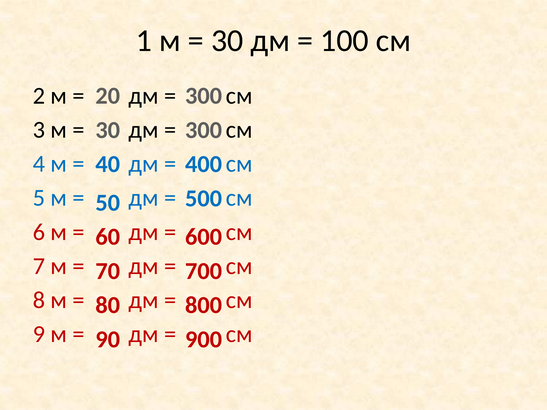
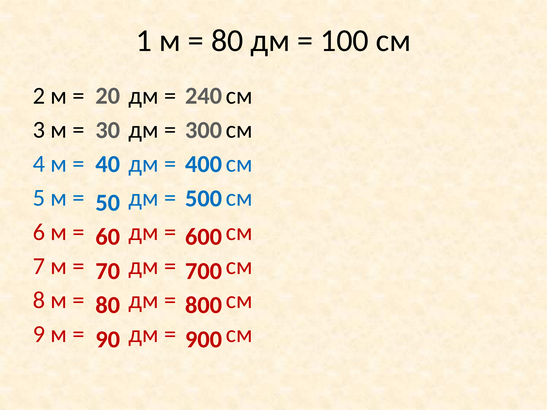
30: 30 -> 80 (227, 41)
20 300: 300 -> 240 (204, 96)
